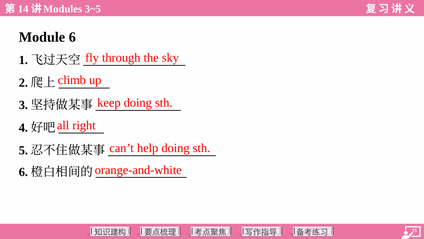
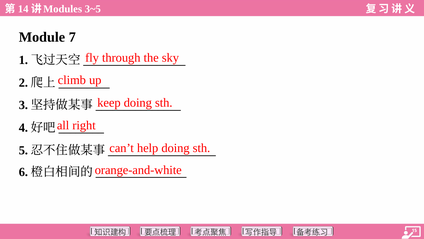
6: 6 -> 7 (72, 37)
